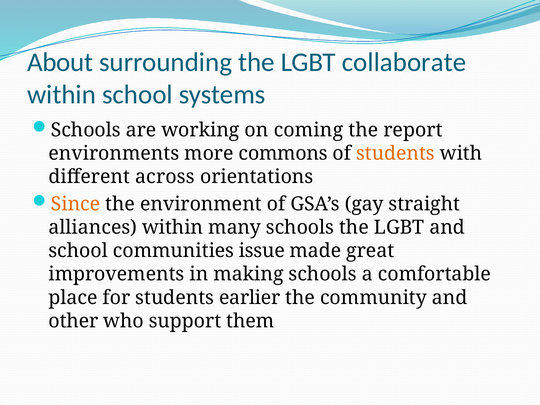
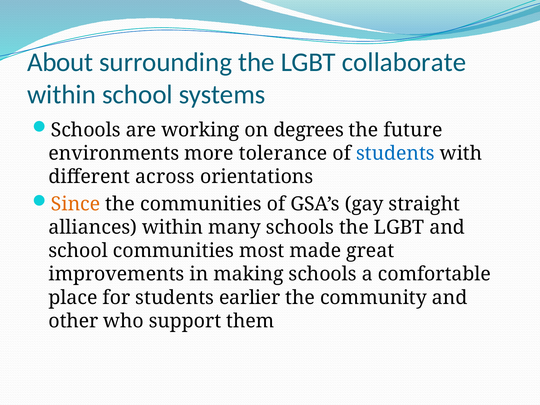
coming: coming -> degrees (309, 130)
report: report -> future (413, 130)
commons: commons -> tolerance (283, 153)
students colour: orange -> blue (395, 153)
the environment: environment -> communities (201, 204)
issue: issue -> most (262, 251)
